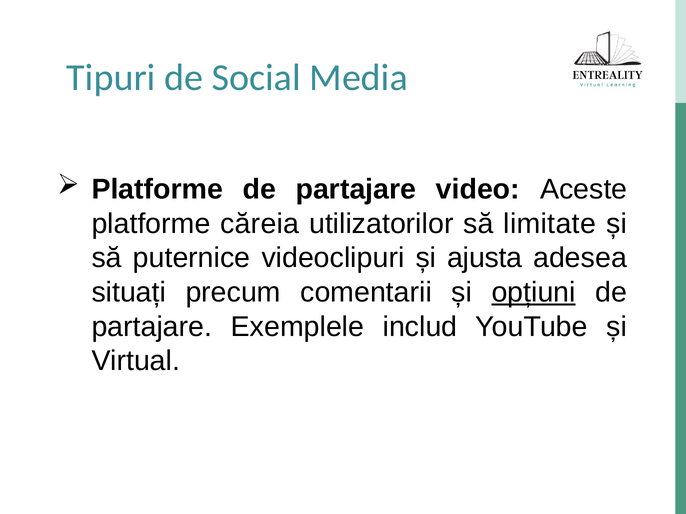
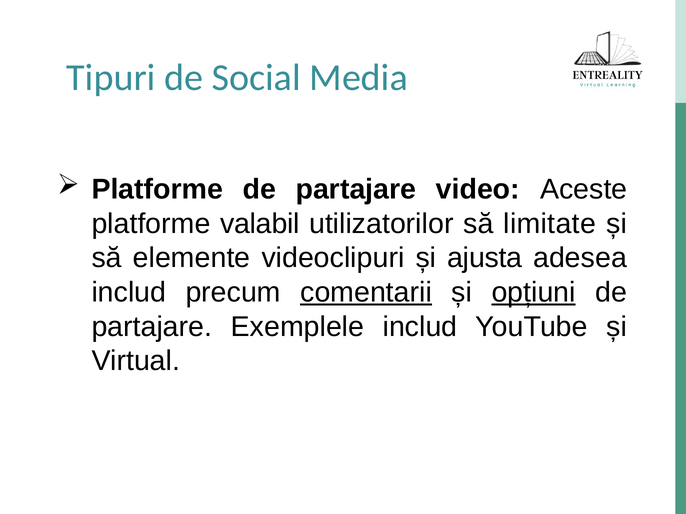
căreia: căreia -> valabil (260, 224)
puternice: puternice -> elemente (192, 258)
situați: situați -> includ (129, 293)
comentarii underline: none -> present (366, 293)
